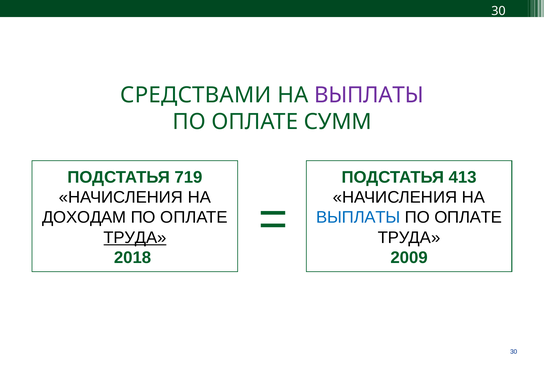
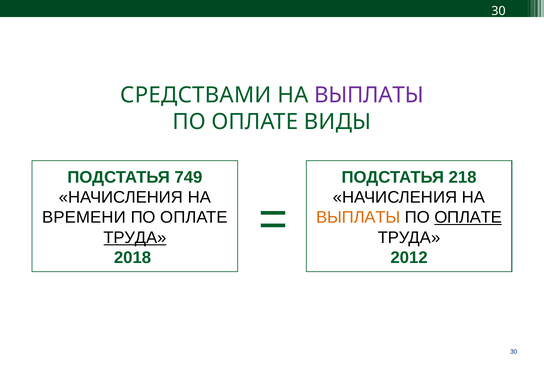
СУММ: СУММ -> ВИДЫ (338, 122)
719: 719 -> 749 (188, 177)
413: 413 -> 218 (463, 177)
ДОХОДАМ: ДОХОДАМ -> ВРЕМЕНИ (84, 217)
ВЫПЛАТЫ colour: blue -> orange (358, 217)
ОПЛАТЕ underline: none -> present (468, 217)
2009: 2009 -> 2012 (409, 257)
